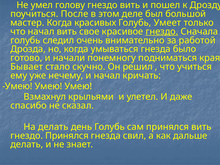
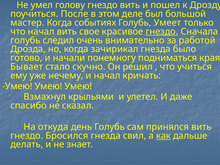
красивых: красивых -> событиях (95, 23)
умываться: умываться -> зачирикал (115, 49)
На делать: делать -> откуда (53, 127)
гнездо Принялся: Принялся -> Бросился (67, 136)
как underline: none -> present (163, 136)
